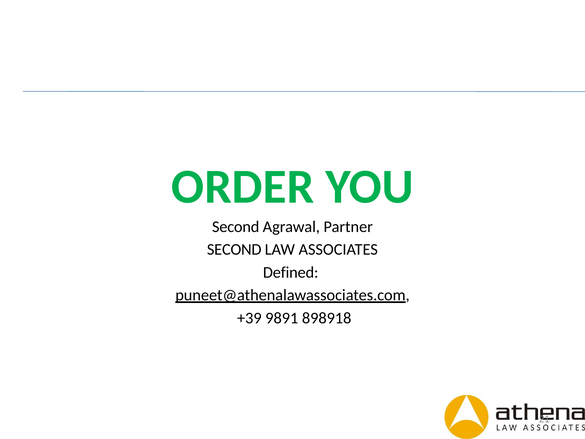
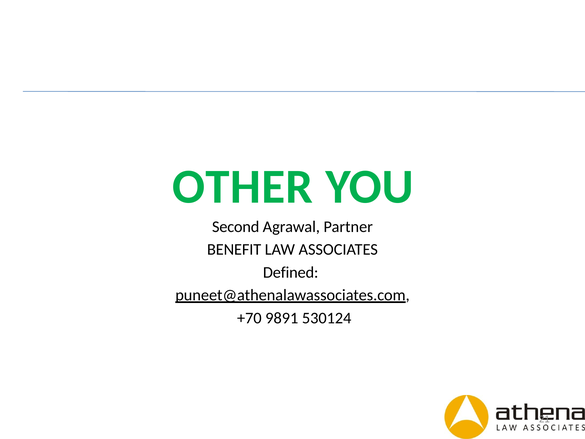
ORDER: ORDER -> OTHER (243, 187)
SECOND: SECOND -> BENEFIT (234, 249)
+39: +39 -> +70 (249, 318)
898918: 898918 -> 530124 (327, 318)
